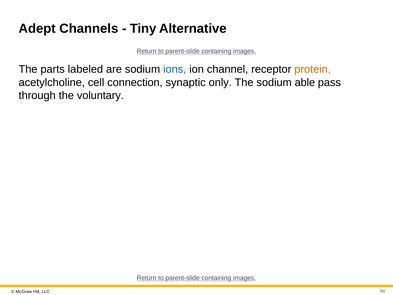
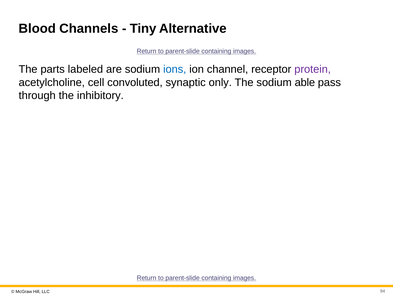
Adept: Adept -> Blood (37, 29)
protein colour: orange -> purple (313, 69)
connection: connection -> convoluted (135, 82)
voluntary: voluntary -> inhibitory (100, 96)
